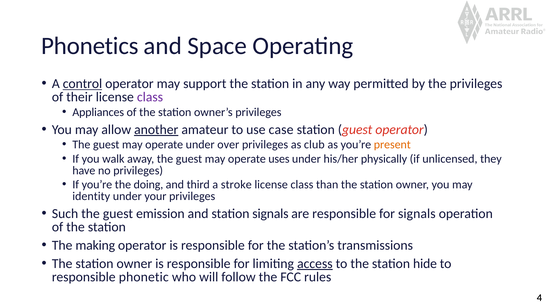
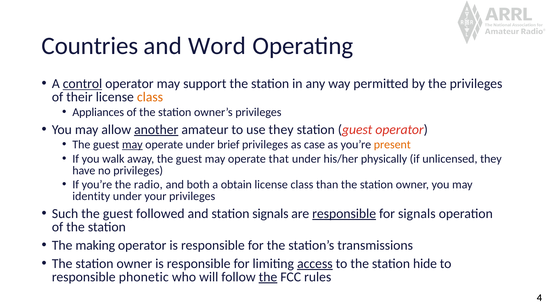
Phonetics: Phonetics -> Countries (90, 46)
Space: Space -> Word (217, 46)
class colour: purple -> orange (150, 97)
use case: case -> they (281, 130)
may underline: none -> present (132, 145)
over: over -> brief (228, 145)
club: club -> case (314, 145)
uses: uses -> that (279, 159)
doing: doing -> radio (148, 185)
third: third -> both (198, 185)
stroke: stroke -> obtain (236, 185)
emission: emission -> followed (160, 214)
responsible underline: none -> present (344, 214)
the underline: none -> present (268, 277)
